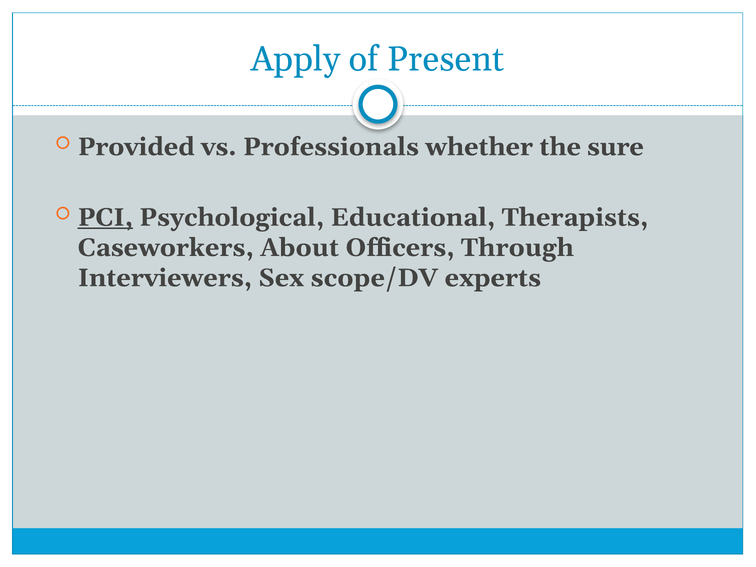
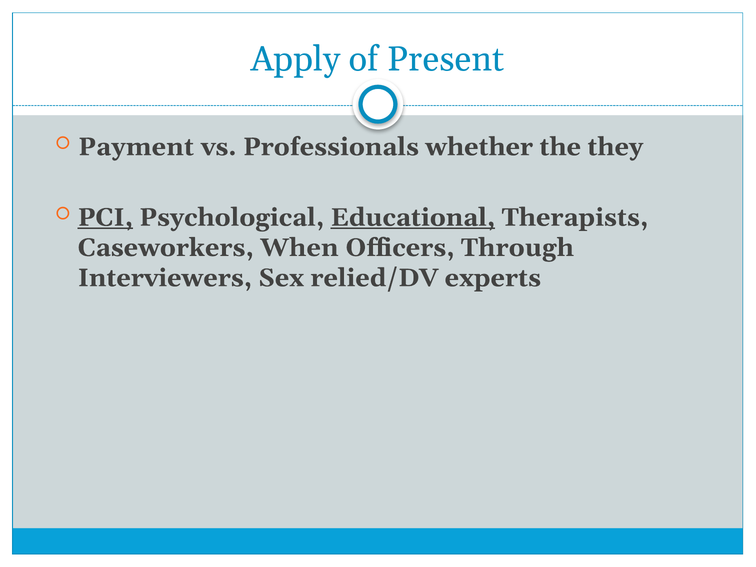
Provided: Provided -> Payment (136, 147)
sure: sure -> they (615, 147)
Educational underline: none -> present (413, 217)
About: About -> When (299, 248)
scope/DV: scope/DV -> relied/DV (374, 278)
